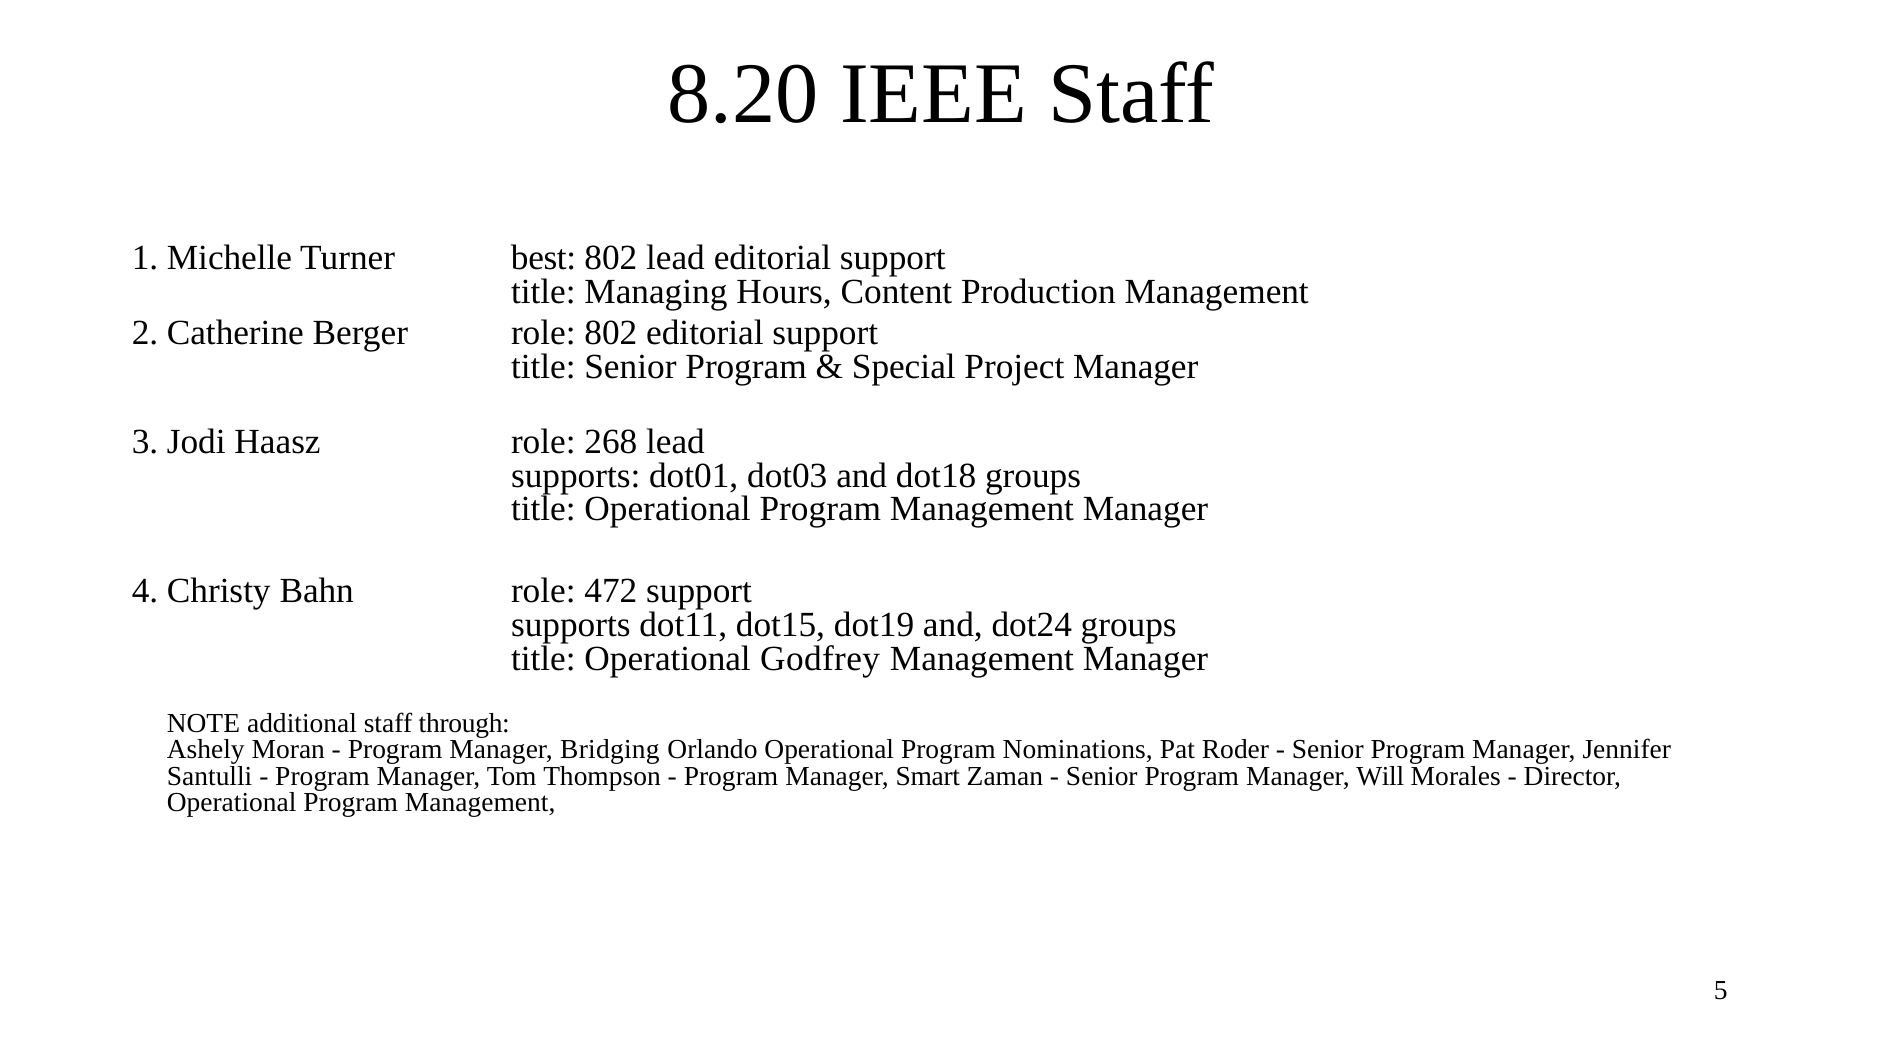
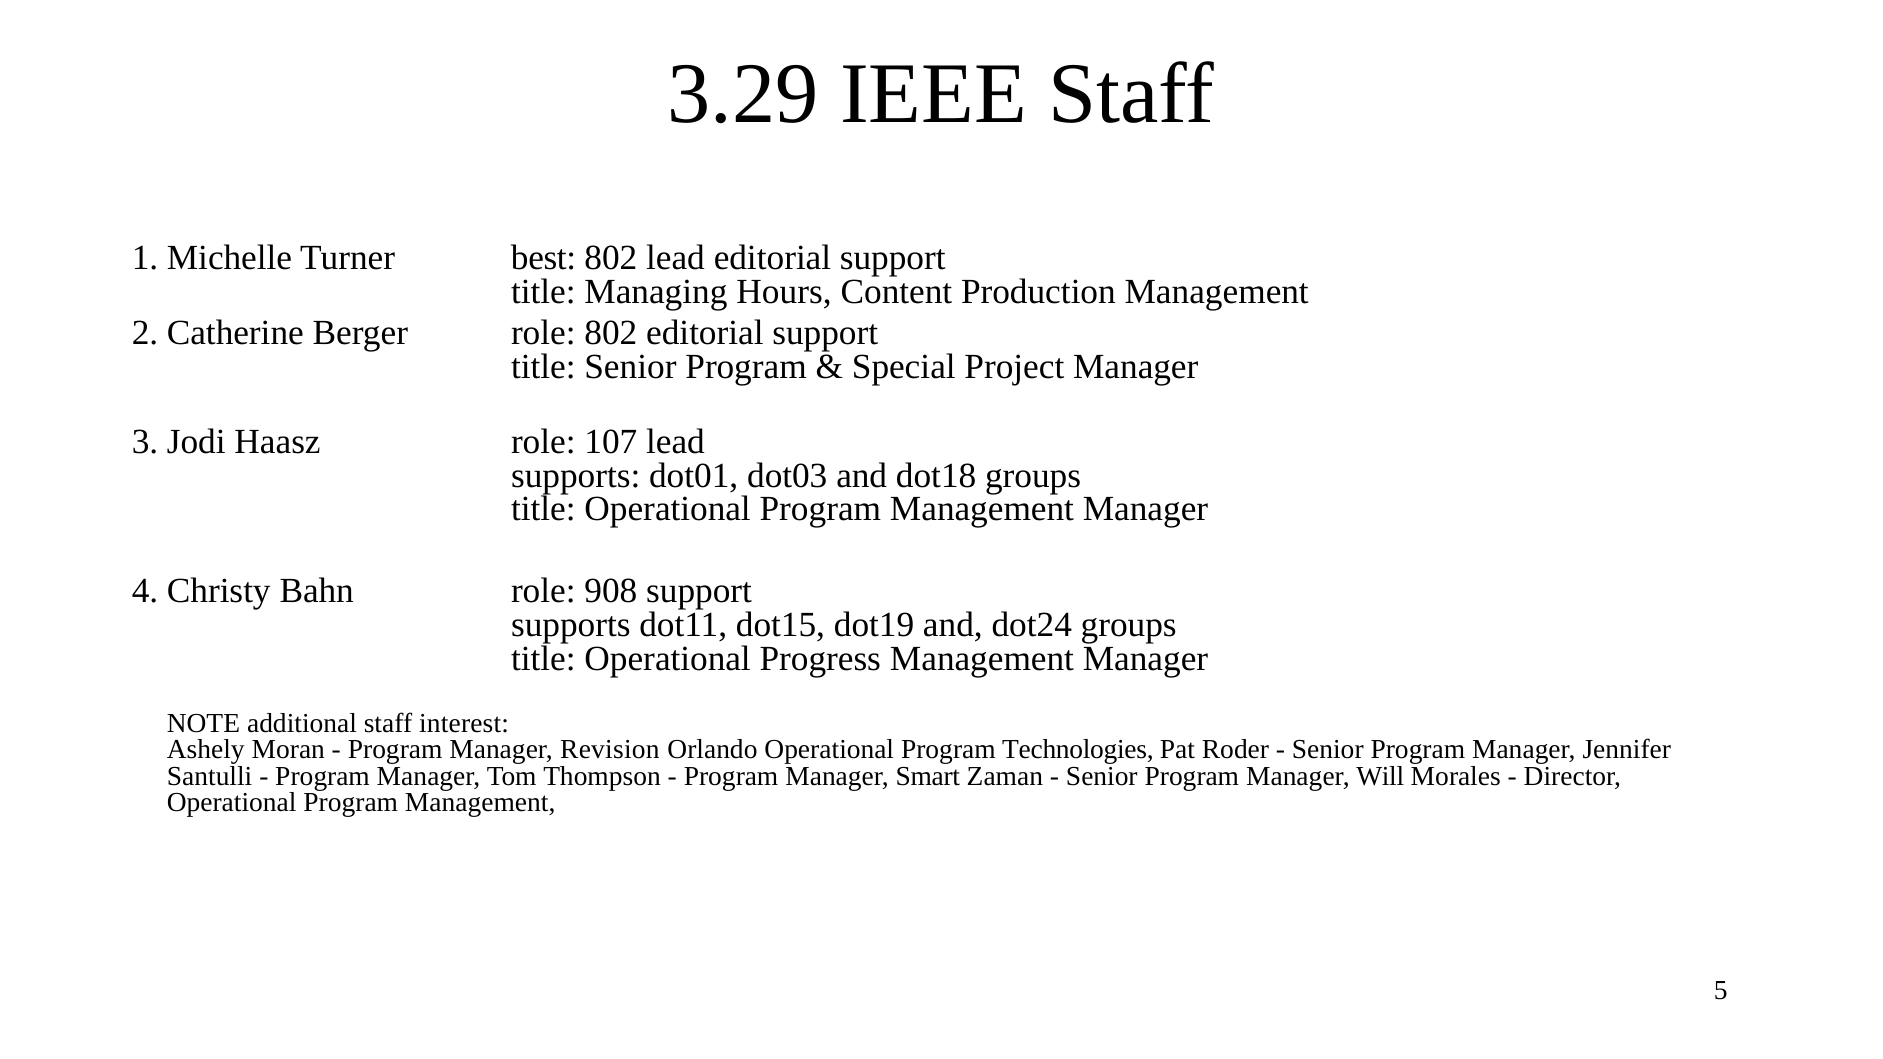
8.20: 8.20 -> 3.29 (743, 94)
268: 268 -> 107 (611, 442)
472: 472 -> 908 (611, 591)
Godfrey: Godfrey -> Progress (820, 659)
through: through -> interest (464, 724)
Bridging: Bridging -> Revision (610, 750)
Nominations: Nominations -> Technologies (1078, 750)
